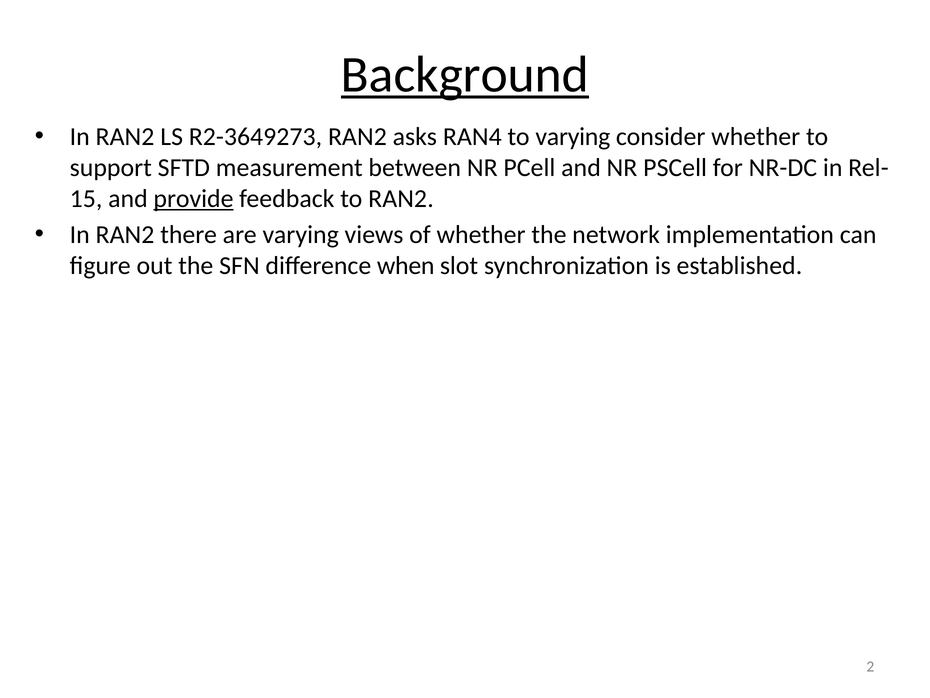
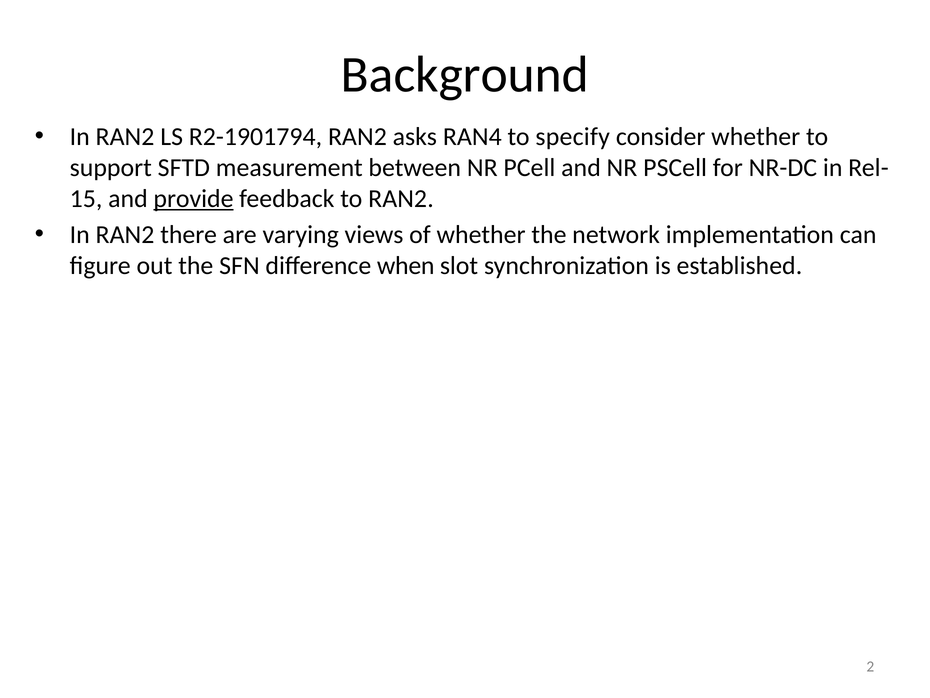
Background underline: present -> none (465, 75)
R2-3649273: R2-3649273 -> R2-1901794 (255, 136)
to varying: varying -> specify (573, 136)
